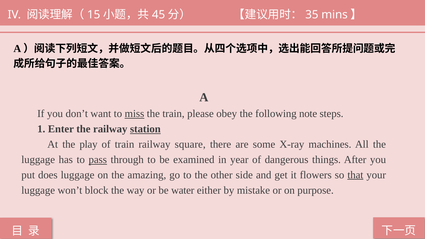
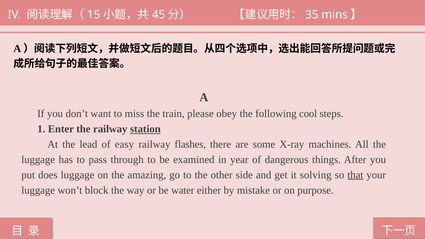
miss underline: present -> none (134, 114)
note: note -> cool (308, 114)
play: play -> lead (88, 144)
of train: train -> easy (124, 144)
square: square -> flashes (190, 144)
pass underline: present -> none (98, 160)
flowers: flowers -> solving (316, 175)
